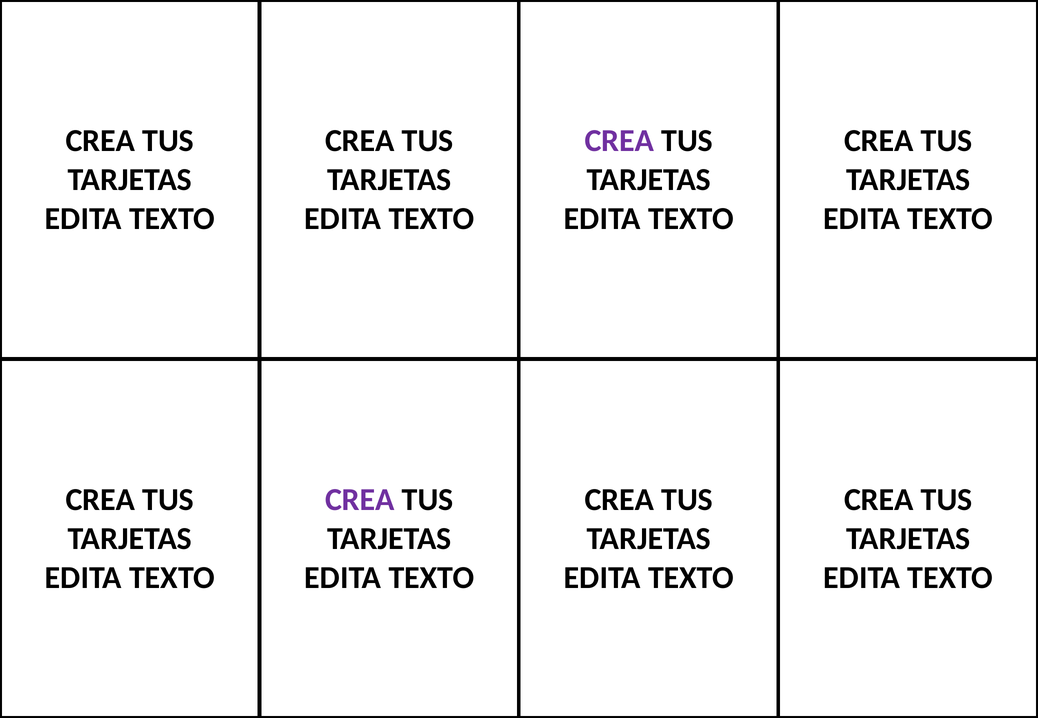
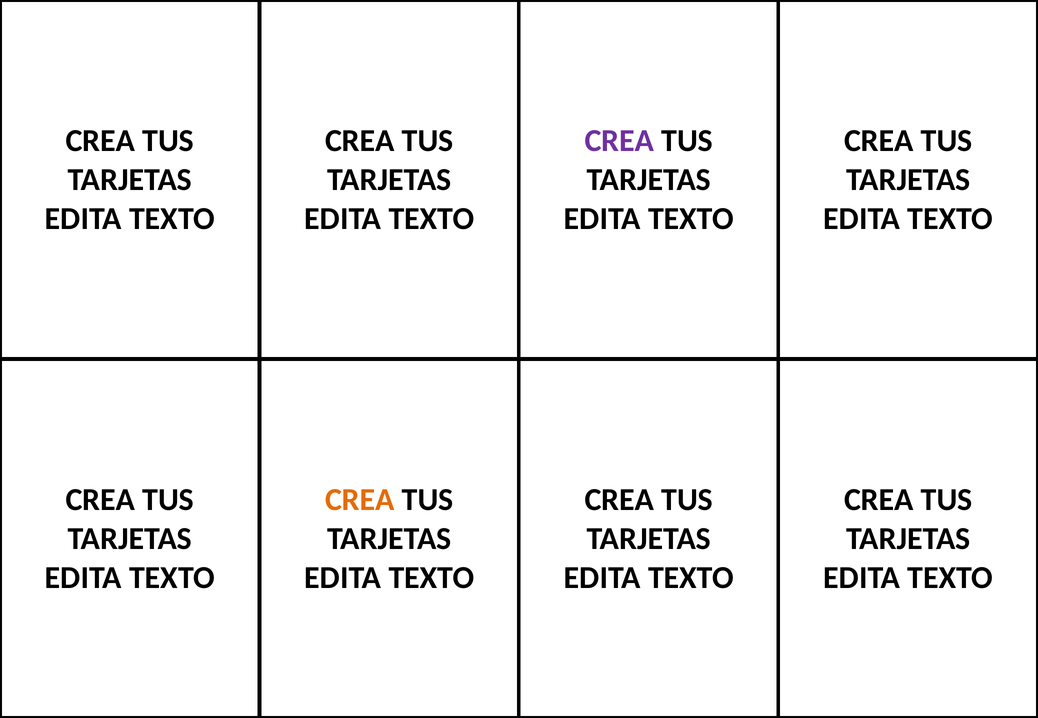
CREA colour: purple -> orange (360, 500)
